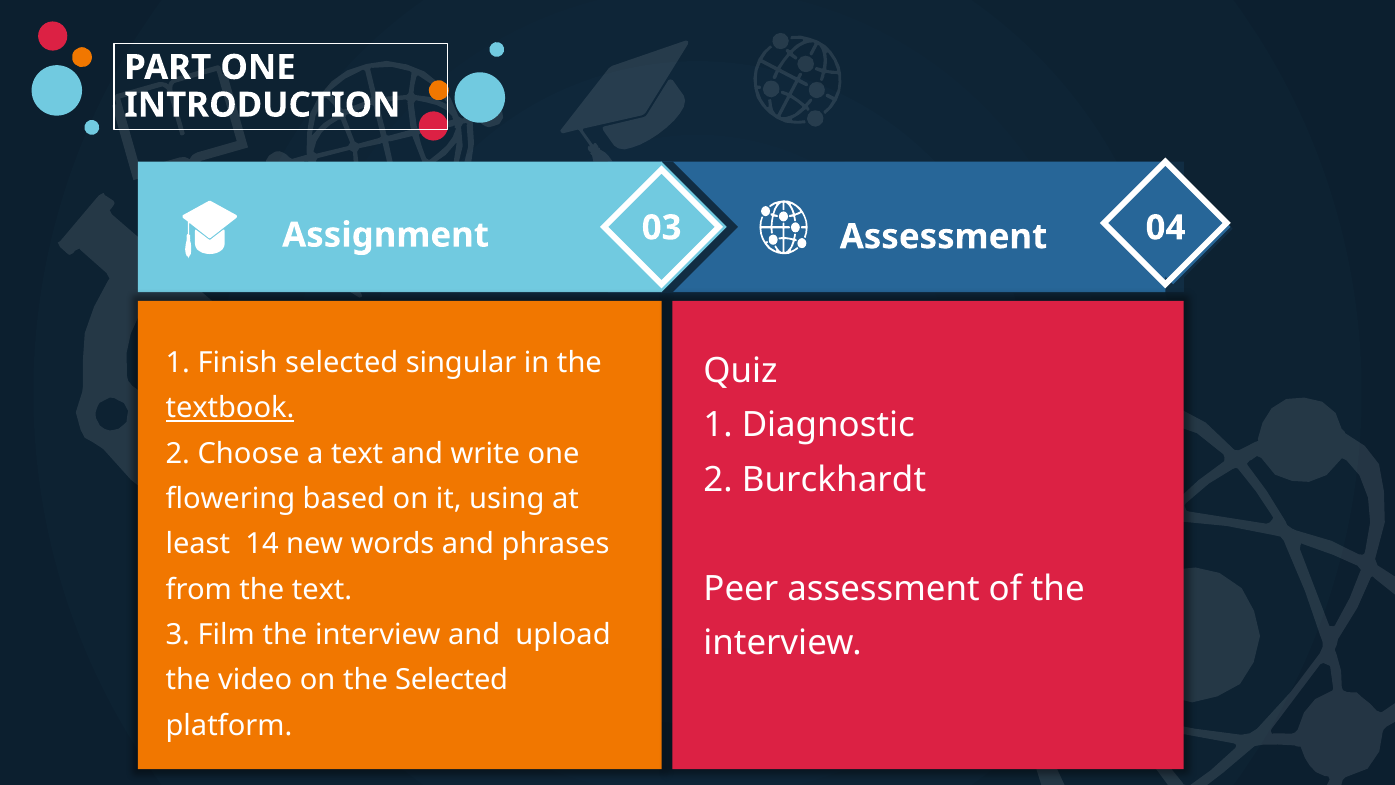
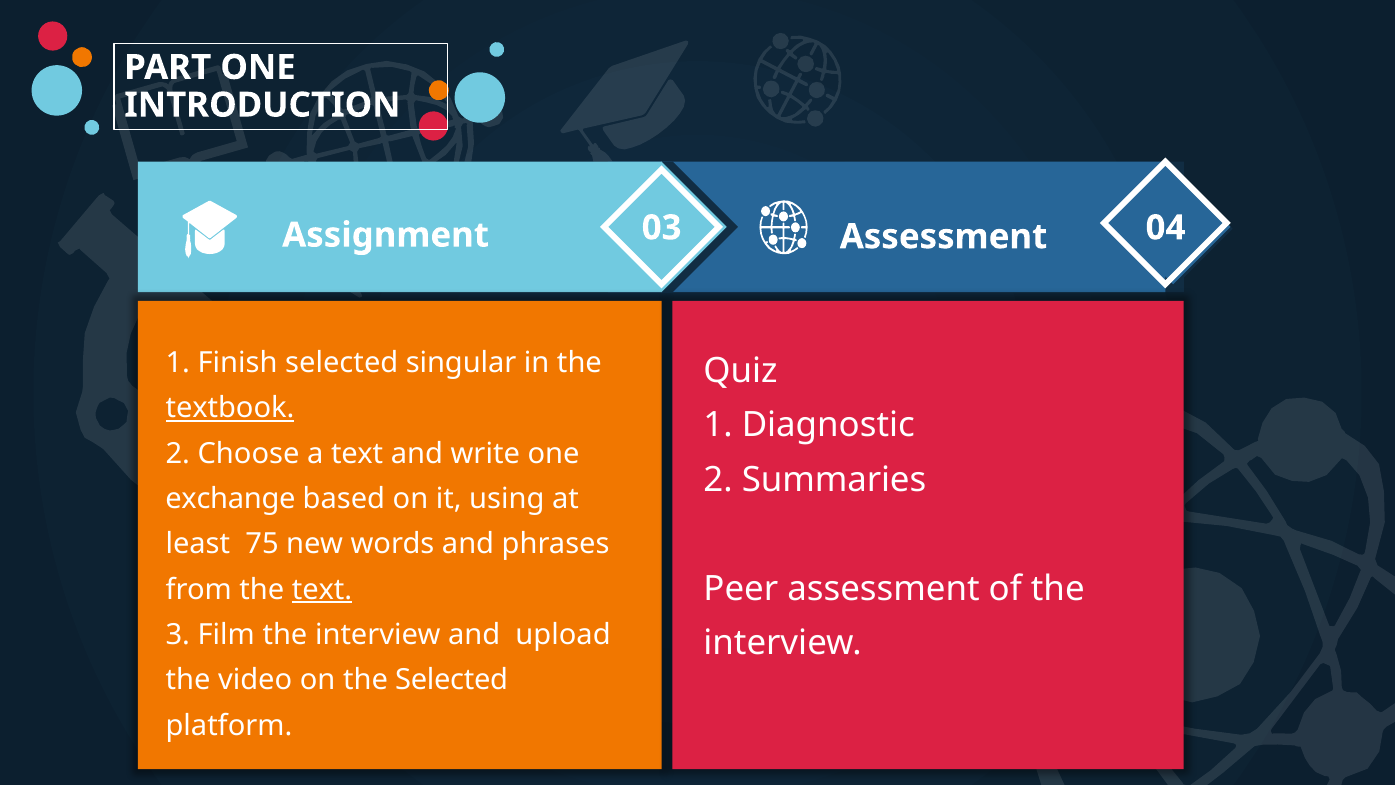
Burckhardt: Burckhardt -> Summaries (834, 480)
flowering: flowering -> exchange (230, 499)
14: 14 -> 75 (262, 544)
text underline: none -> present (322, 589)
